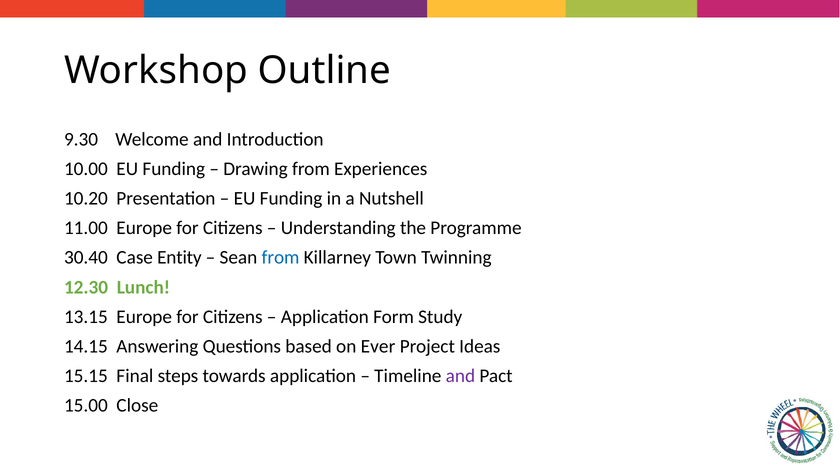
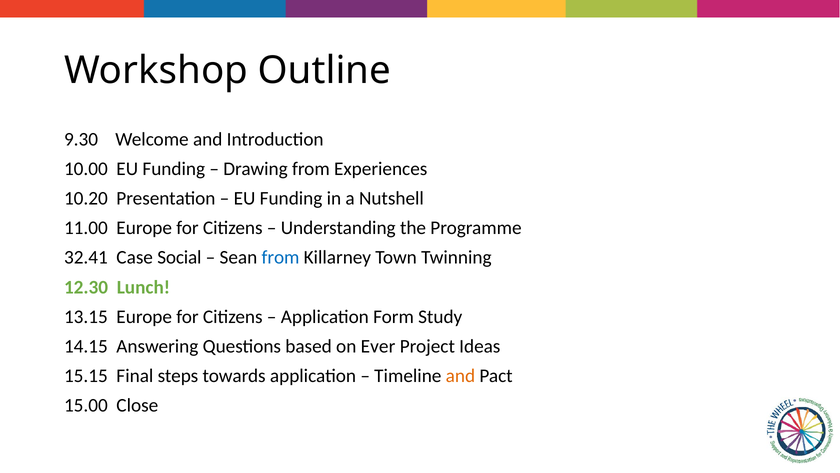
30.40: 30.40 -> 32.41 (86, 257)
Entity: Entity -> Social (179, 257)
and colour: purple -> orange (460, 376)
